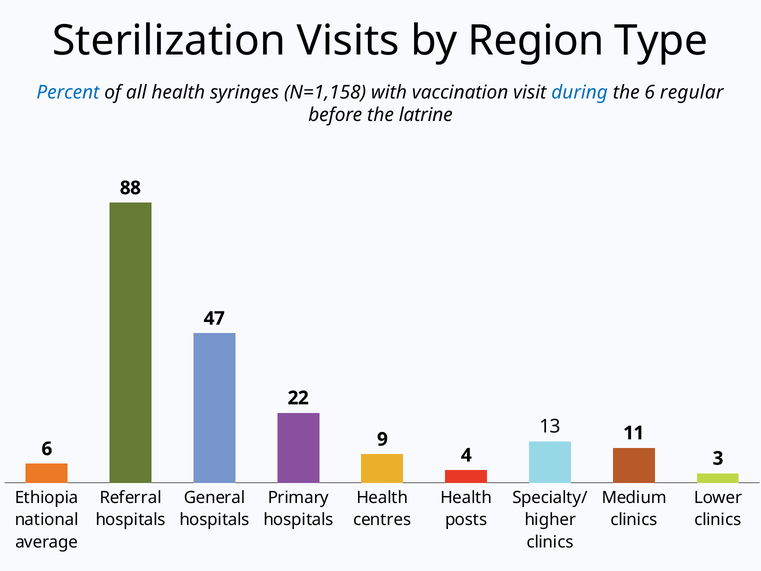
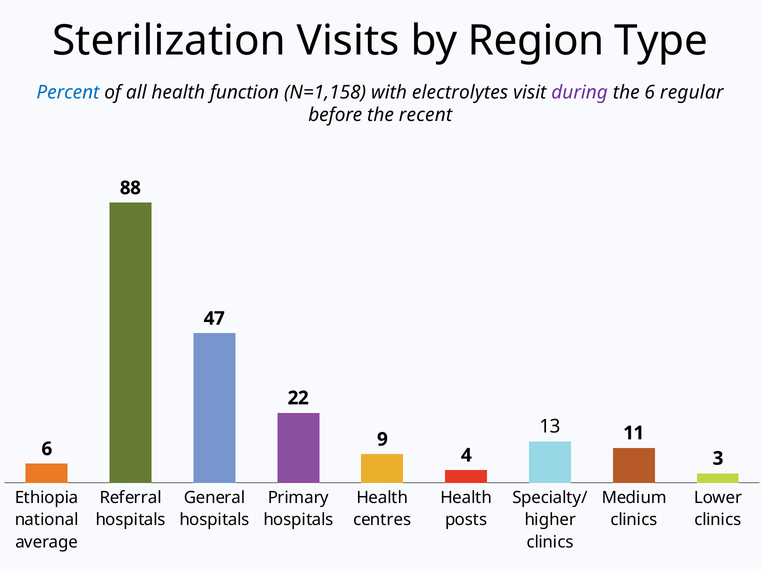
syringes: syringes -> function (245, 92)
vaccination: vaccination -> electrolytes (460, 92)
during colour: blue -> purple (580, 92)
latrine: latrine -> recent (426, 115)
